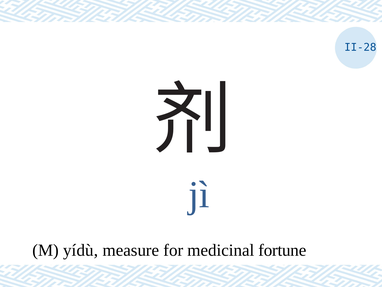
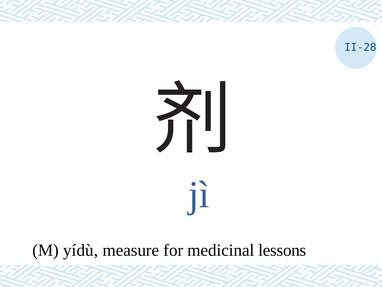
fortune: fortune -> lessons (282, 250)
